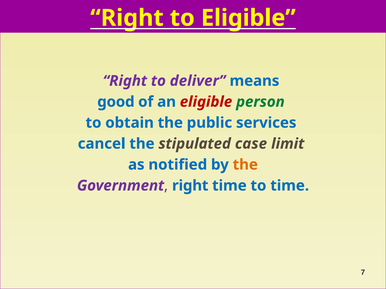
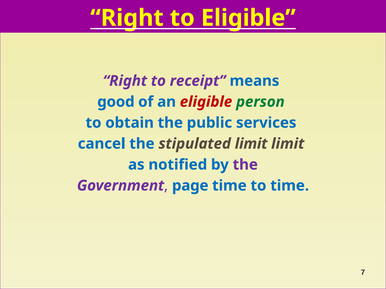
deliver: deliver -> receipt (198, 81)
stipulated case: case -> limit (251, 144)
the colour: orange -> purple (245, 165)
right: right -> page (190, 186)
